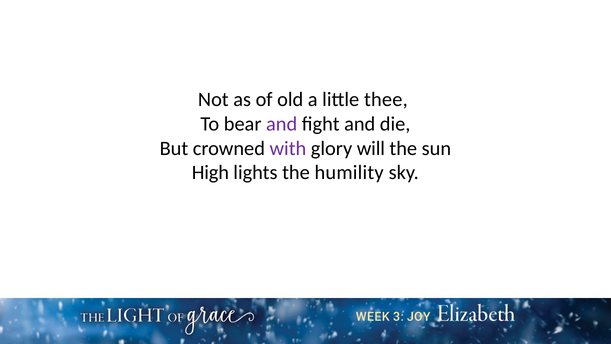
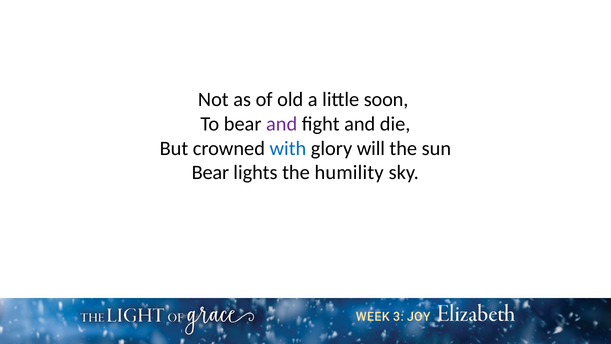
thee: thee -> soon (386, 99)
with colour: purple -> blue (288, 148)
High: High -> Bear (210, 173)
